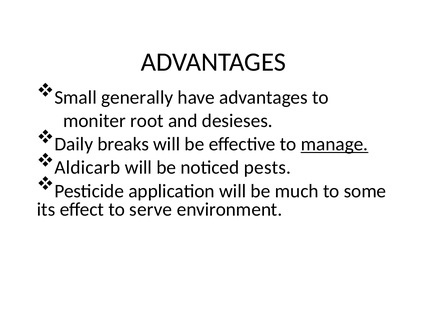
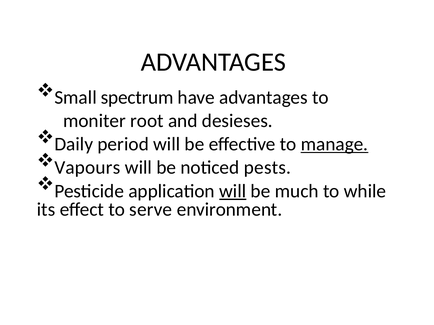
generally: generally -> spectrum (137, 98)
breaks: breaks -> period (123, 144)
Aldicarb: Aldicarb -> Vapours (87, 168)
will underline: none -> present (233, 191)
some: some -> while (365, 191)
